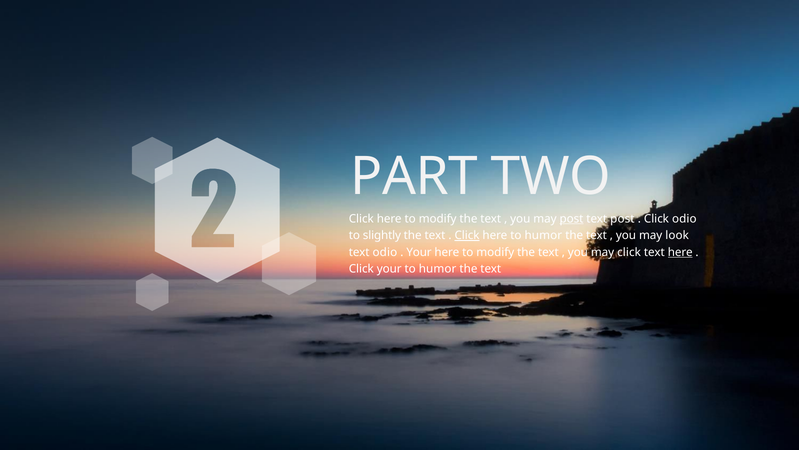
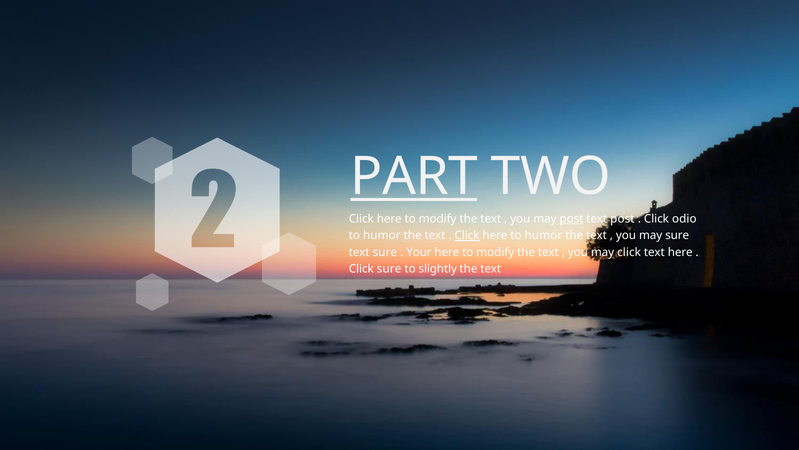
PART underline: none -> present (414, 176)
slightly: slightly -> humor (382, 235)
may look: look -> sure (677, 235)
text odio: odio -> sure (385, 252)
here underline: present -> none (680, 252)
Click your: your -> sure (389, 269)
humor: humor -> slightly (438, 269)
